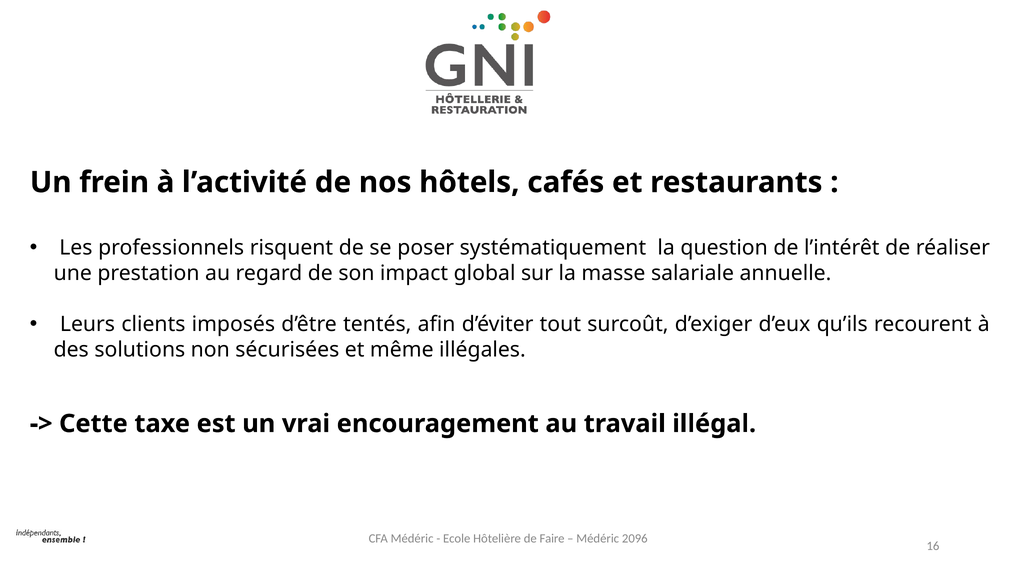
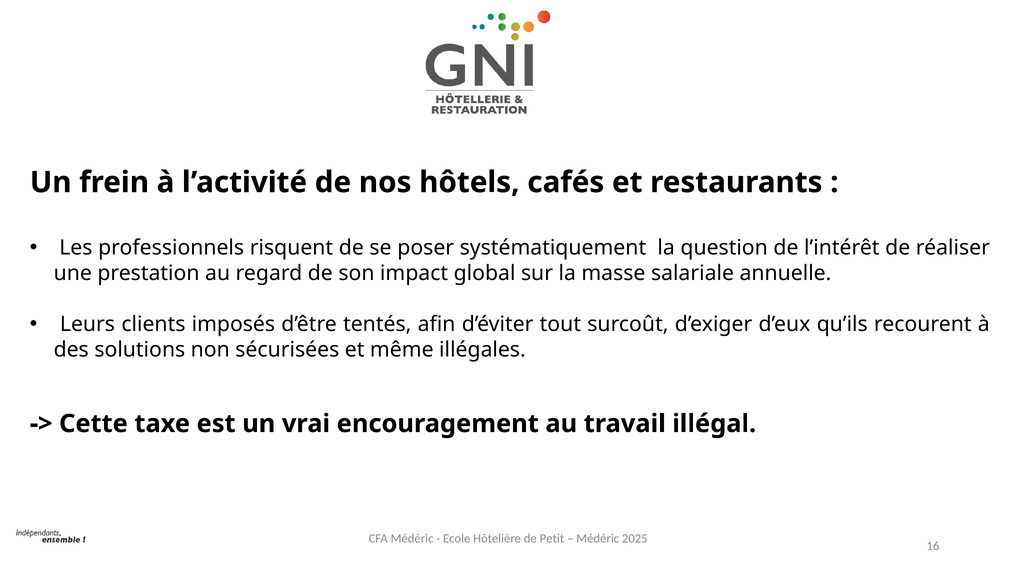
Faire: Faire -> Petit (552, 539)
2096: 2096 -> 2025 (635, 539)
